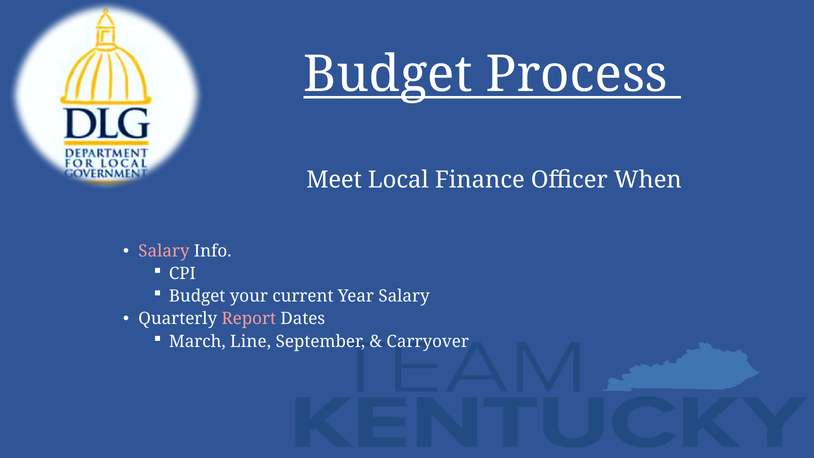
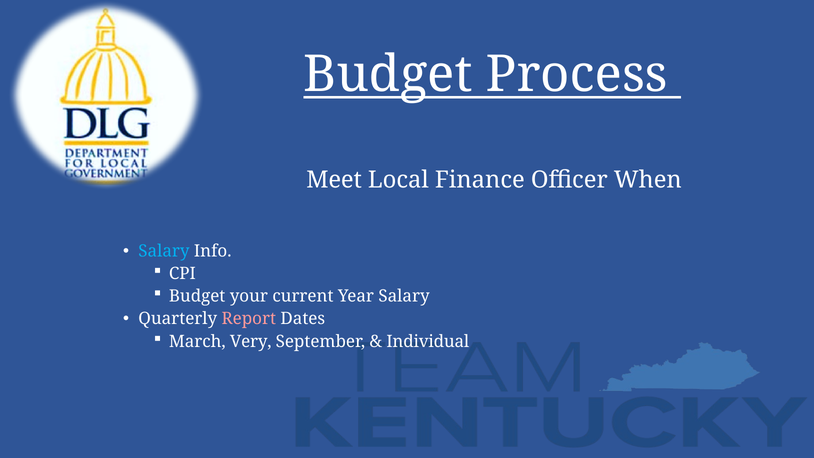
Salary colour: pink -> light blue (164, 251)
Line: Line -> Very (251, 341)
Carryover: Carryover -> Individual (428, 341)
